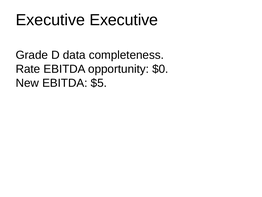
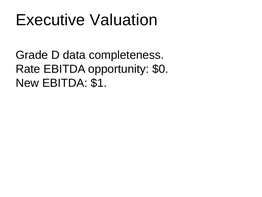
Executive Executive: Executive -> Valuation (124, 20)
$5: $5 -> $1 (99, 83)
